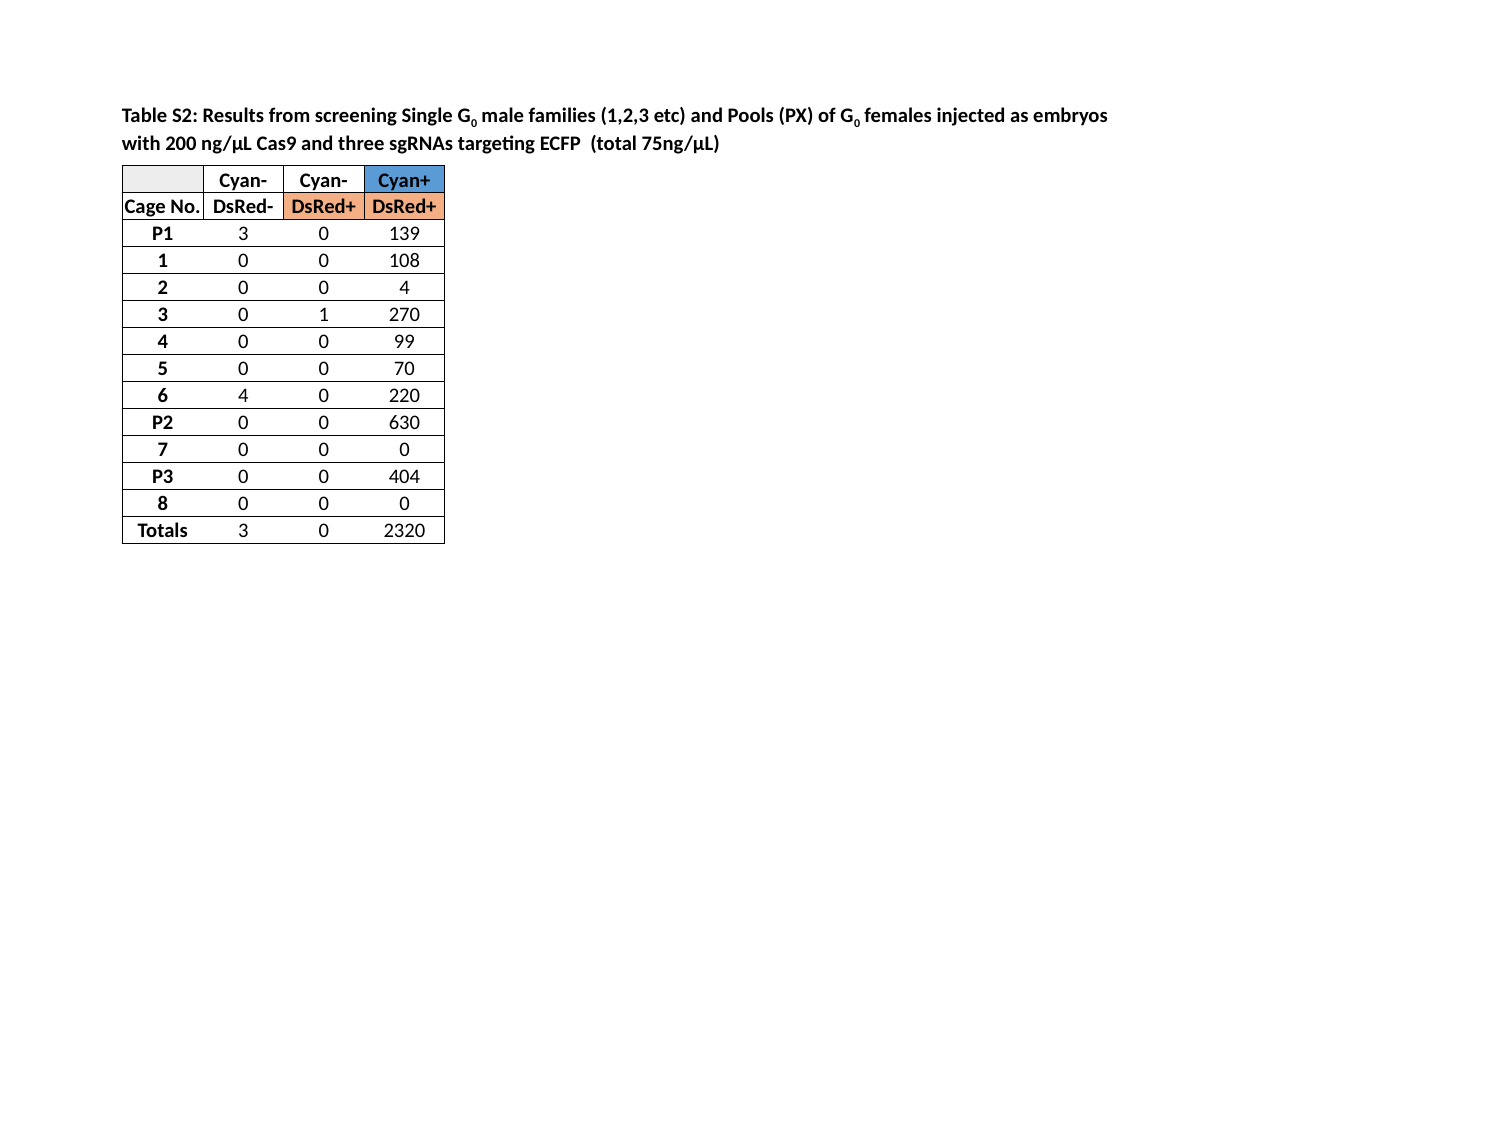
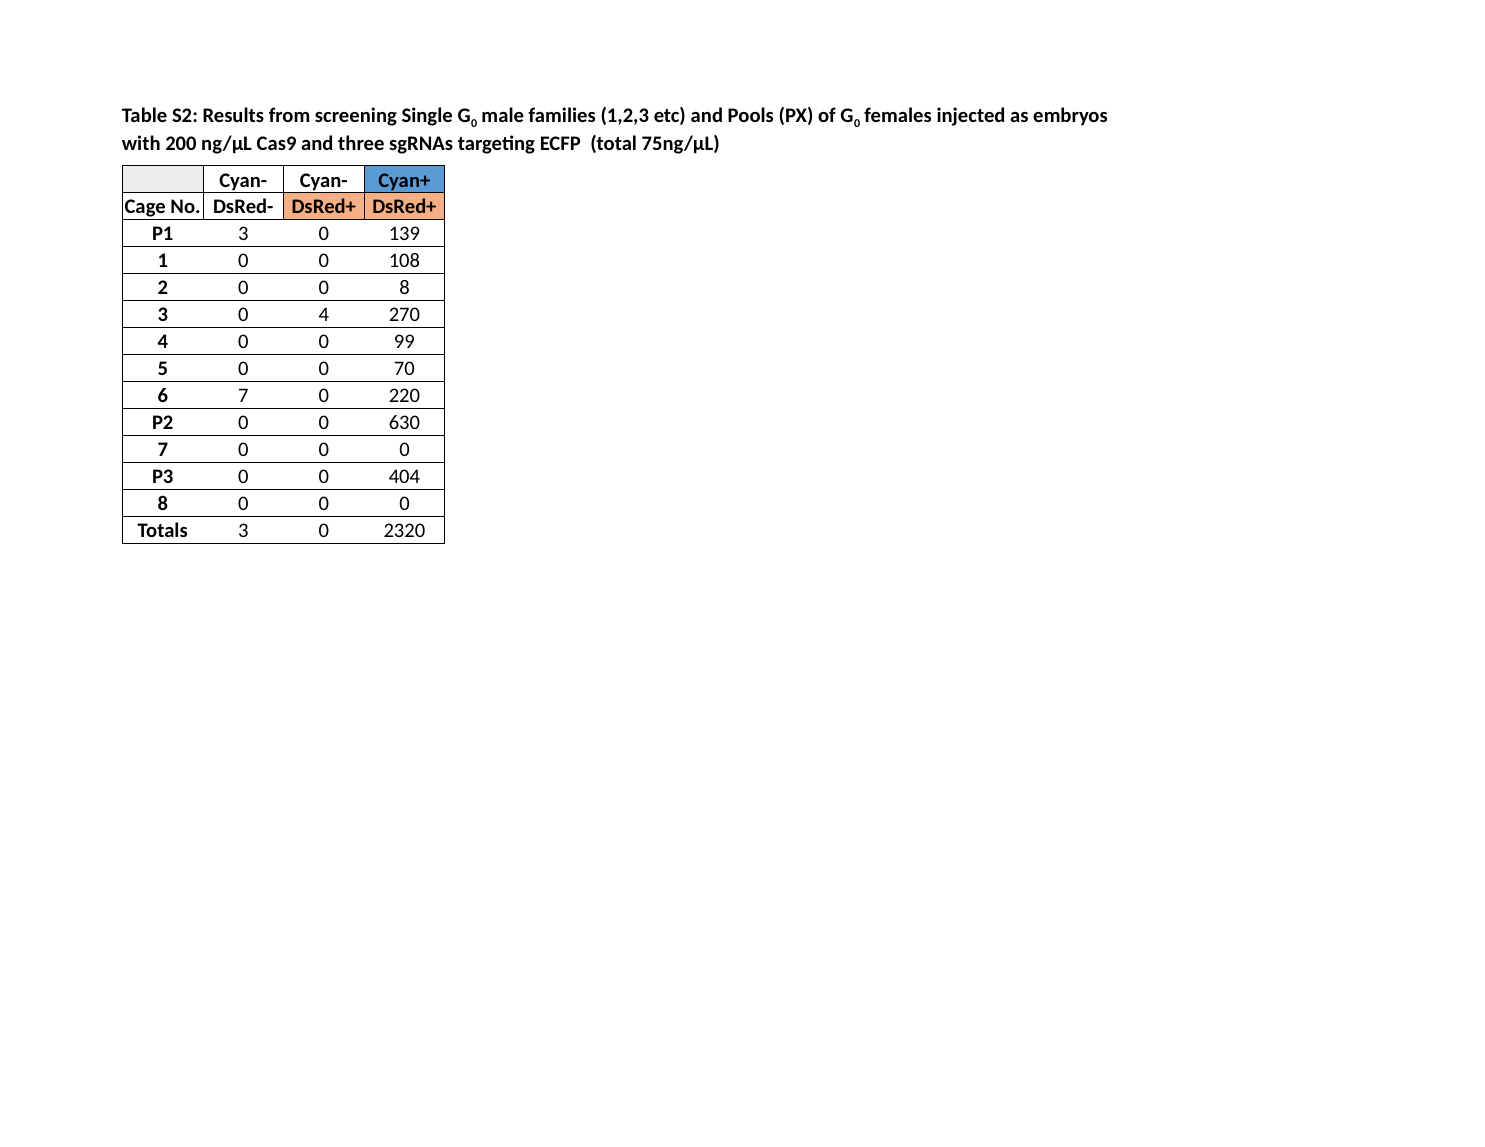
0 4: 4 -> 8 (404, 288)
0 1: 1 -> 4 (324, 315)
6 4: 4 -> 7 (243, 396)
